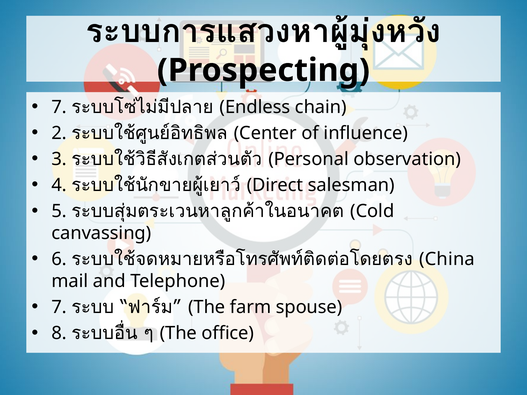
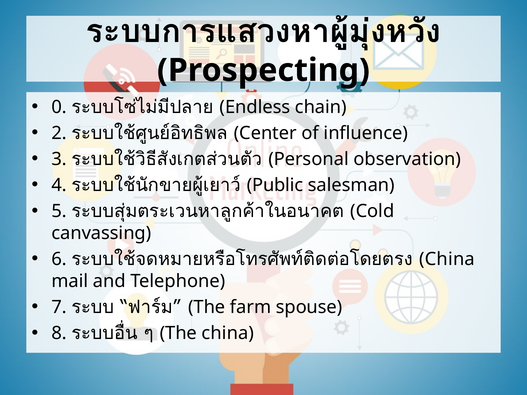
7: 7 -> 0 (59, 107)
Direct: Direct -> Public (275, 185)
The office: office -> china (228, 333)
